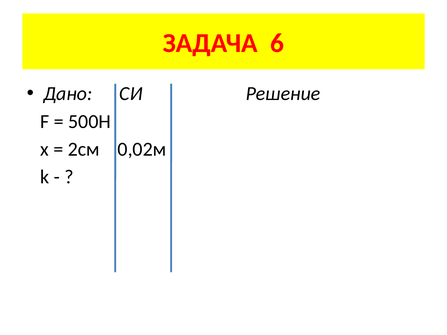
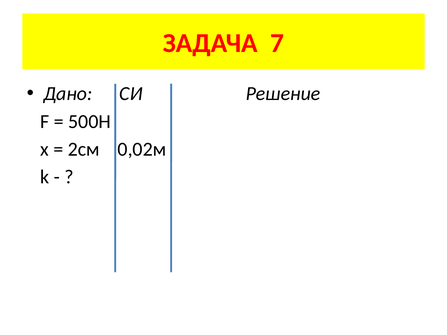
6: 6 -> 7 (277, 43)
